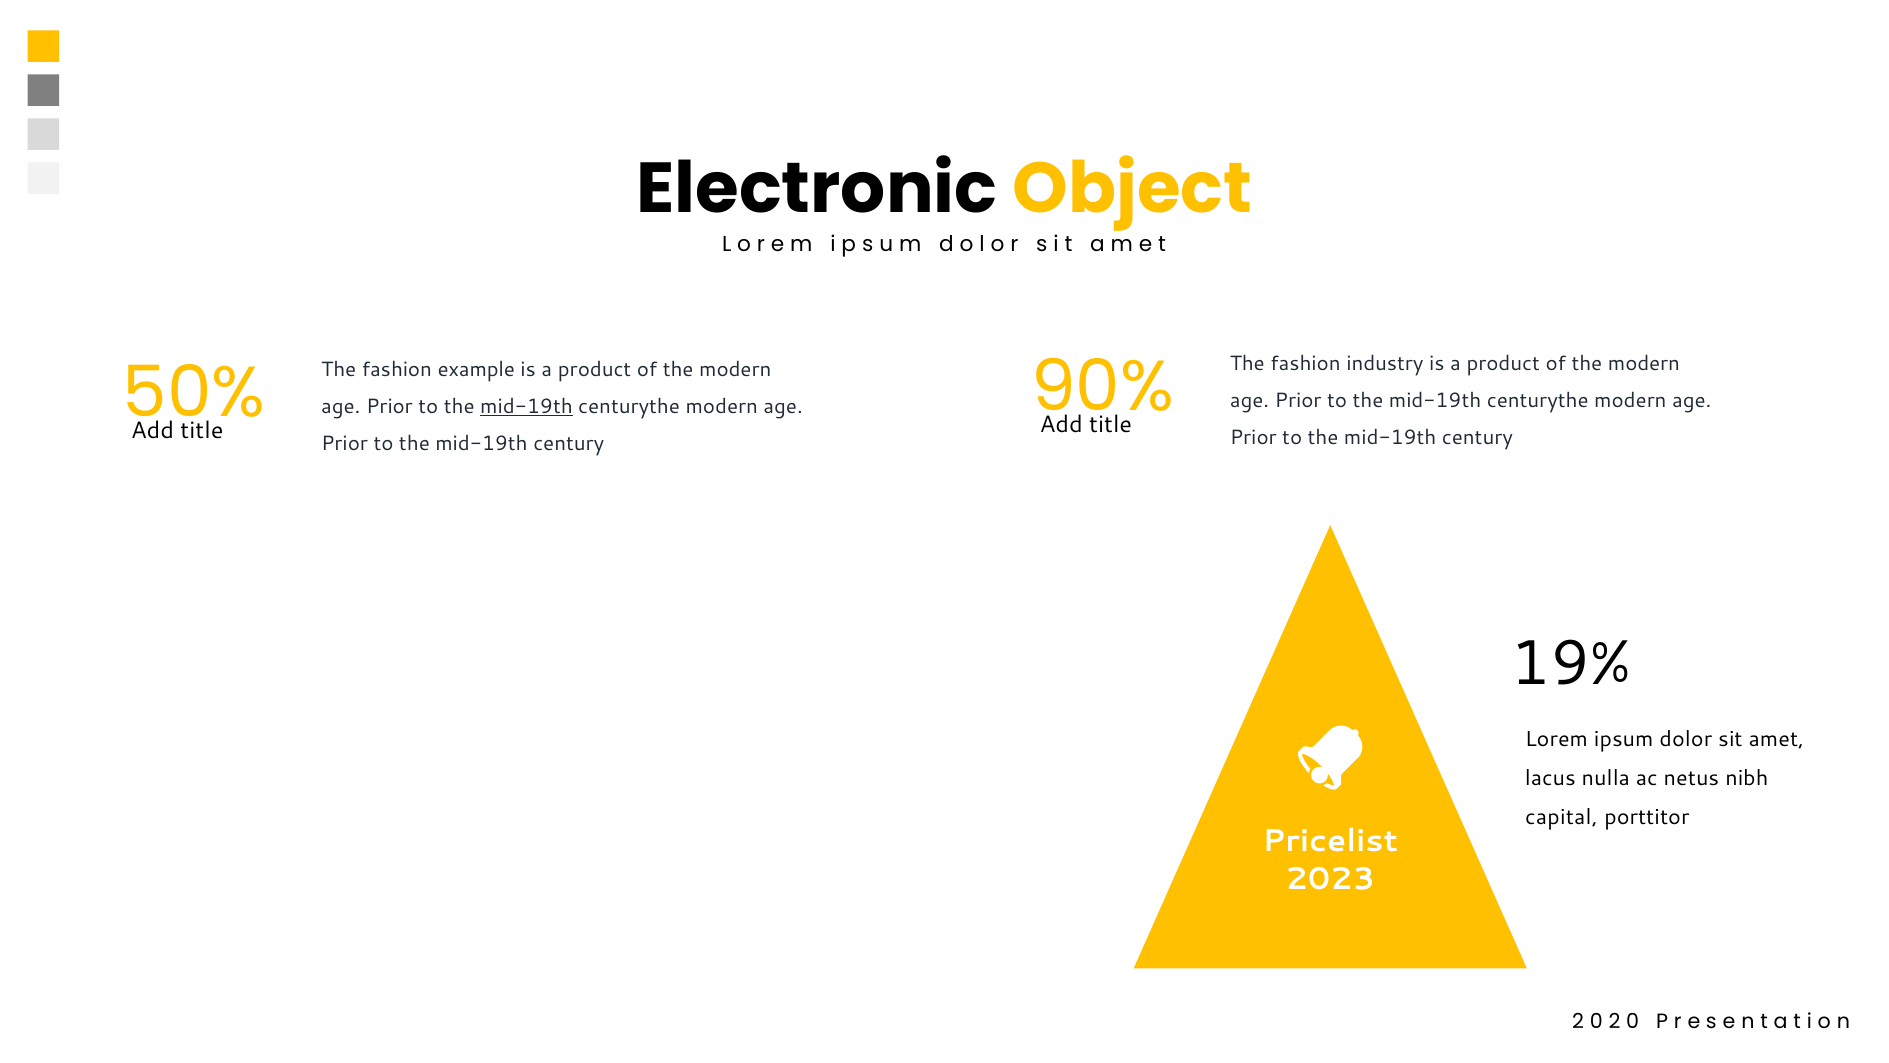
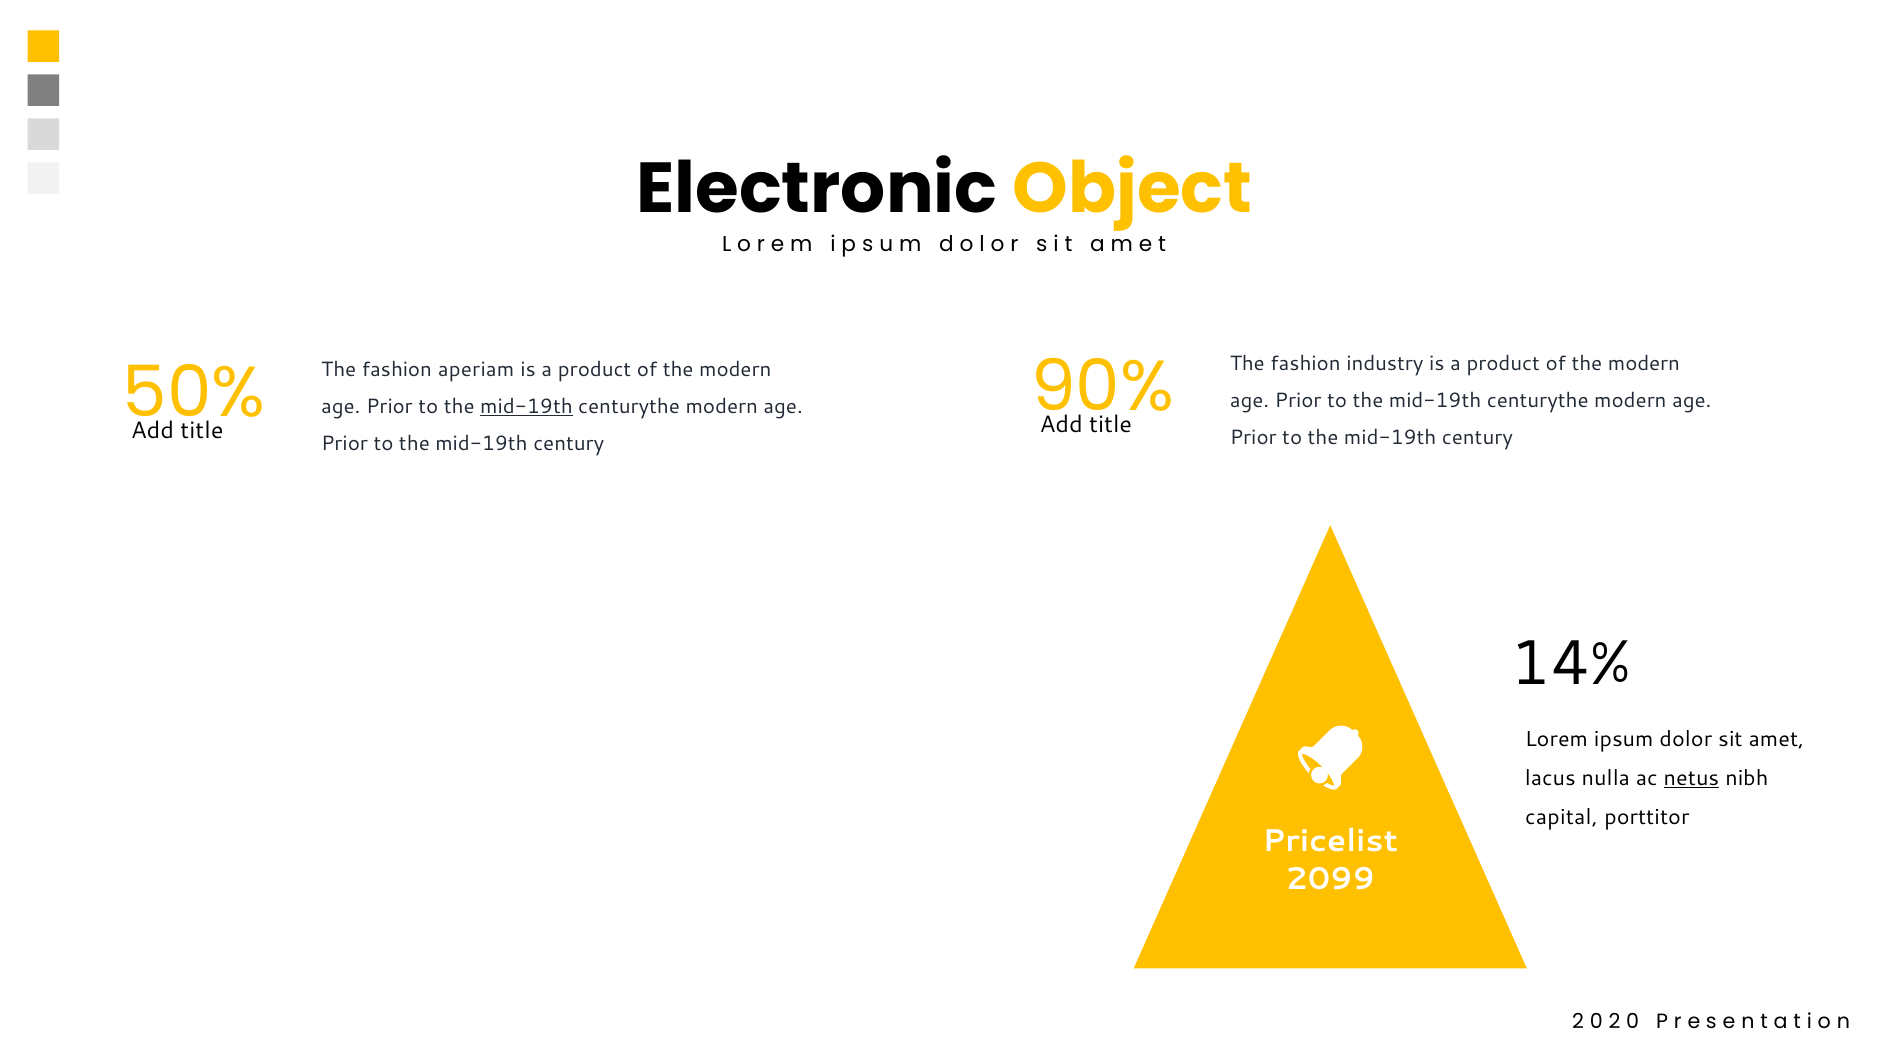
example: example -> aperiam (476, 369)
19%: 19% -> 14% (1571, 663)
netus underline: none -> present (1691, 778)
2023: 2023 -> 2099 (1330, 879)
